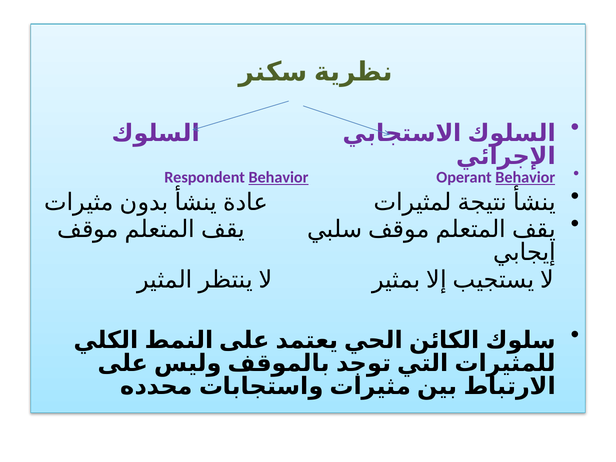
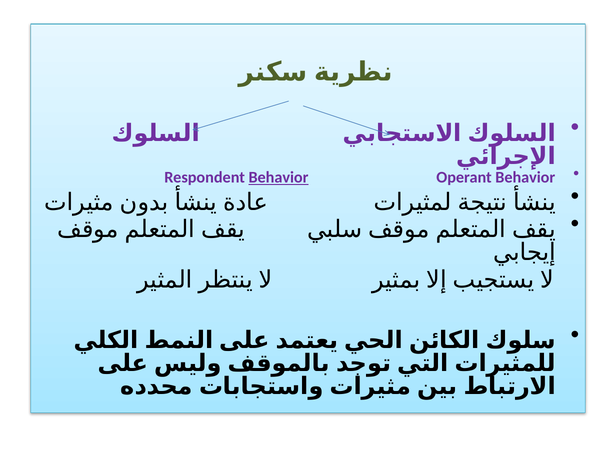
Behavior underline: present -> none (525, 177)
